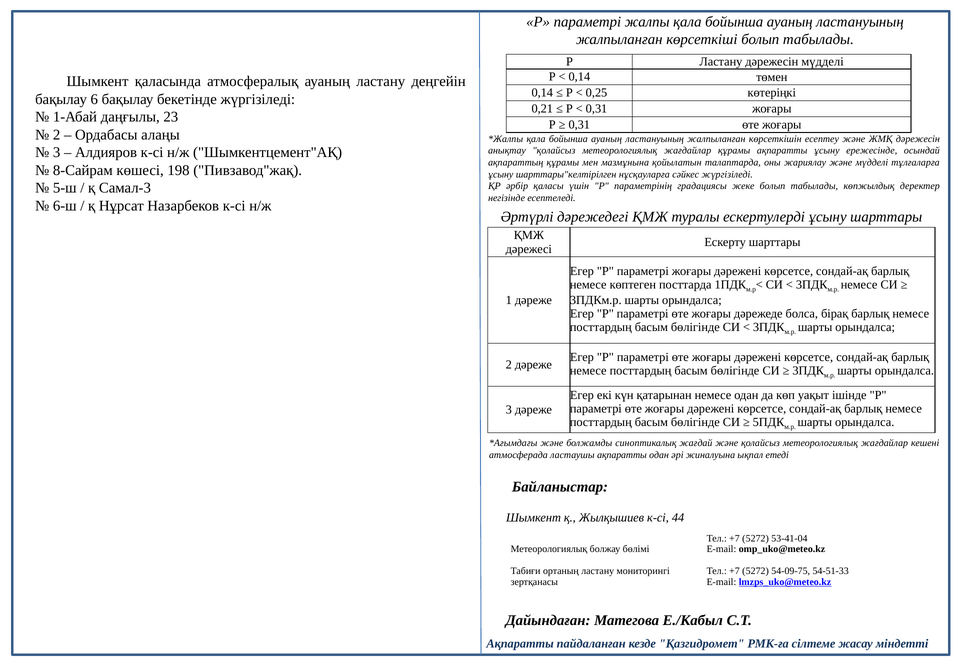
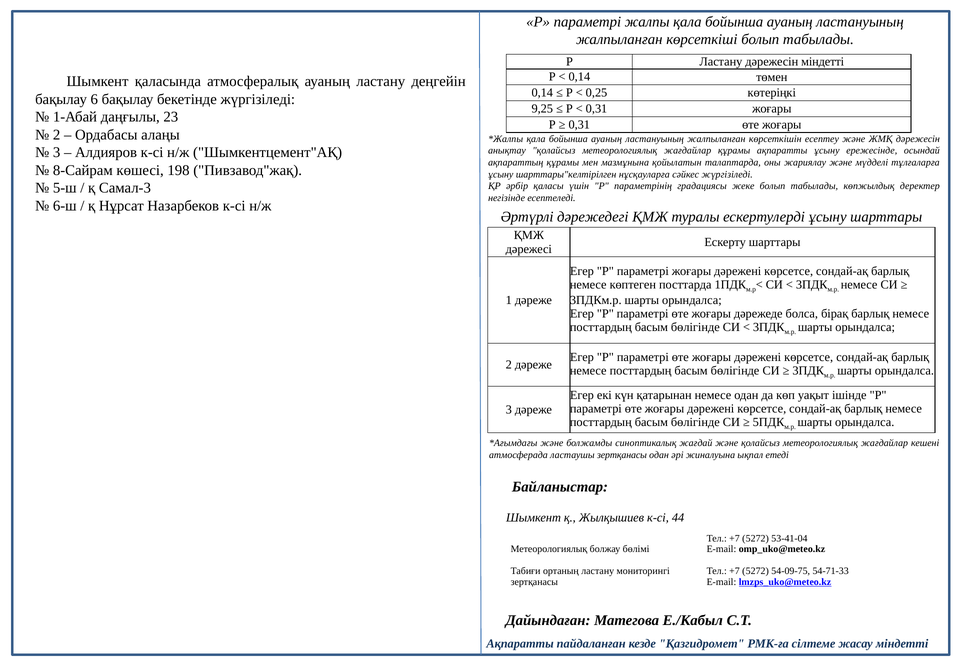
дәрежесін мүдделі: мүдделі -> міндетті (823, 62)
0,21: 0,21 -> 9,25 (542, 109)
ластаушы ақпаратты: ақпаратты -> зертқанасы (622, 455)
54-51-33: 54-51-33 -> 54-71-33 (831, 571)
